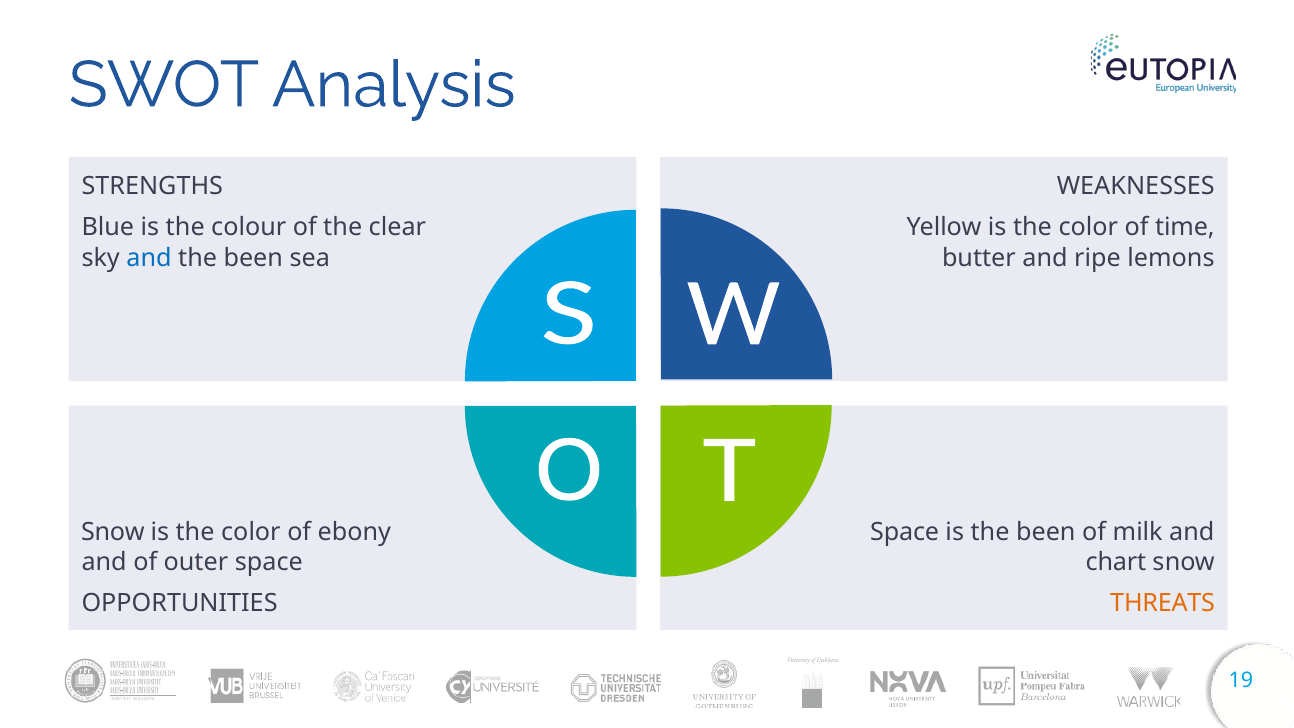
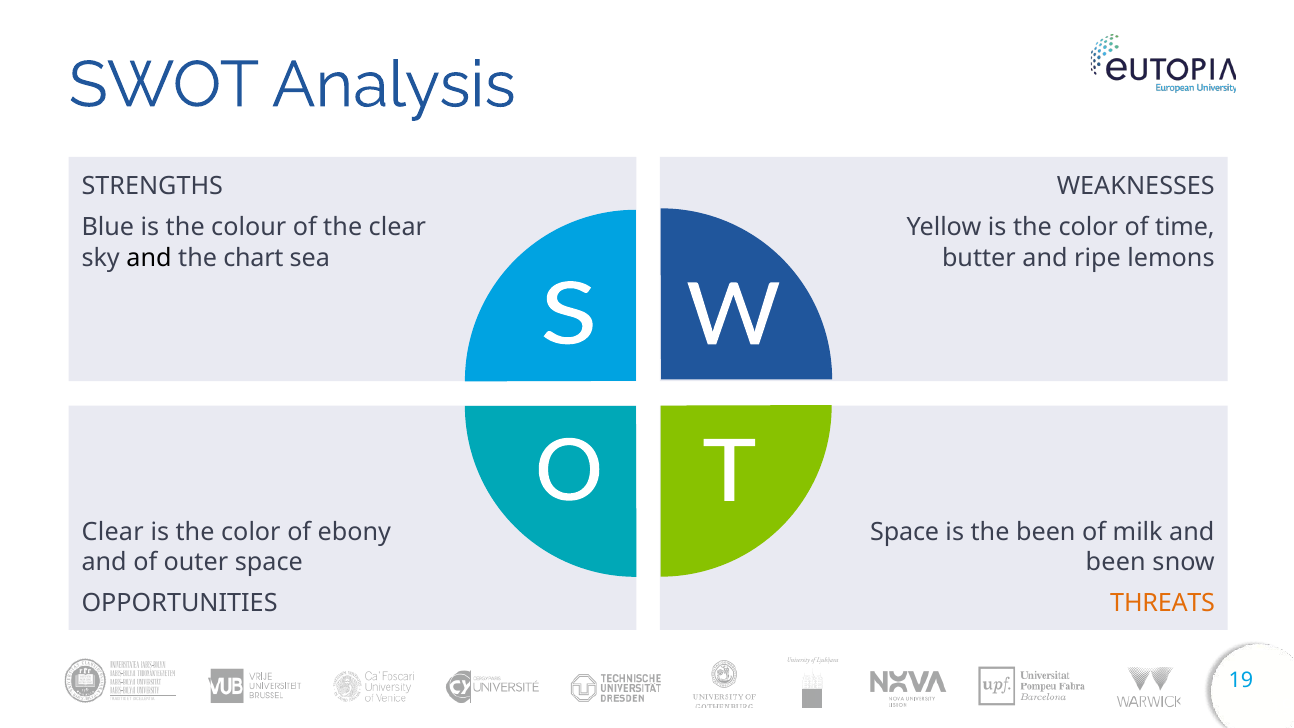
and colour: blue -> black (149, 258)
been: been -> chart (253, 258)
Snow: Snow -> Clear (113, 532)
chart: chart -> been (1116, 563)
